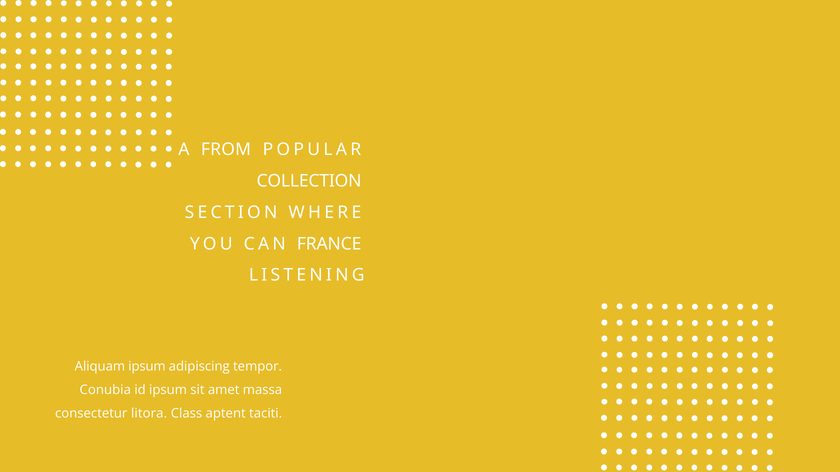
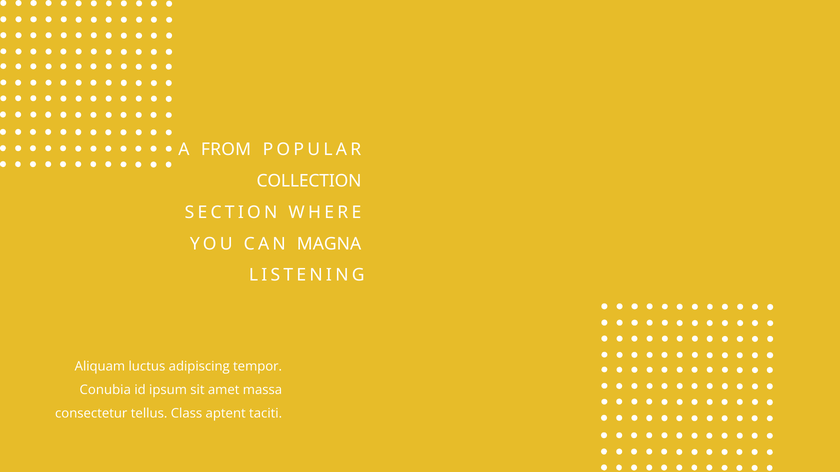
FRANCE: FRANCE -> MAGNA (329, 244)
Aliquam ipsum: ipsum -> luctus (147, 367)
litora: litora -> tellus (149, 414)
